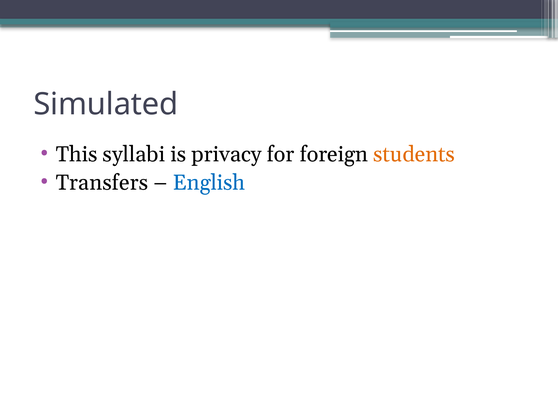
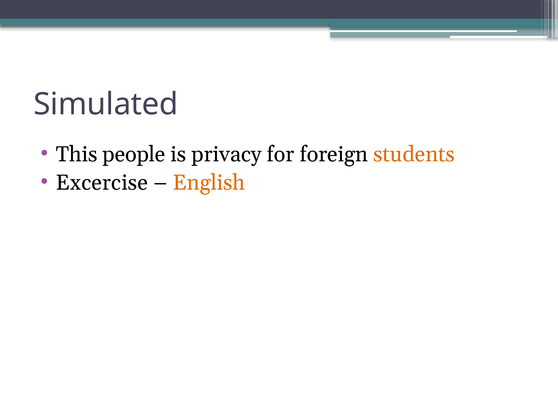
syllabi: syllabi -> people (134, 155)
Transfers: Transfers -> Excercise (102, 183)
English colour: blue -> orange (209, 183)
